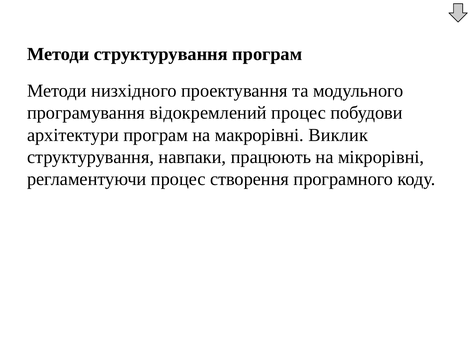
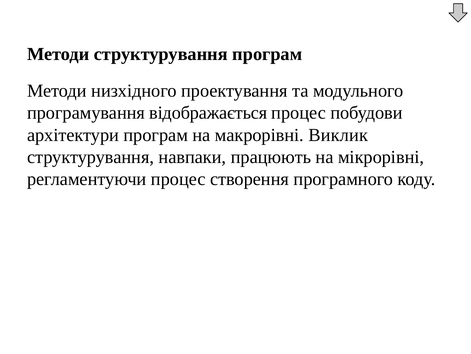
відокремлений: відокремлений -> відображається (208, 113)
